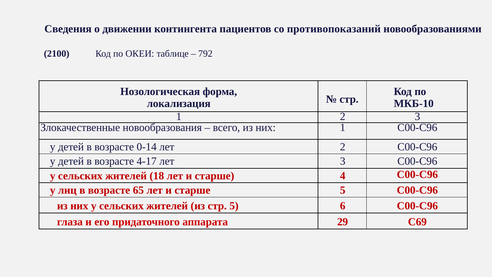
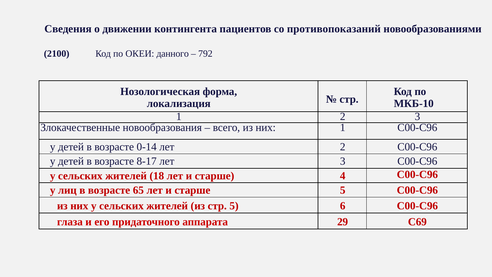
таблице: таблице -> данного (173, 54)
4-17: 4-17 -> 8-17 (147, 161)
